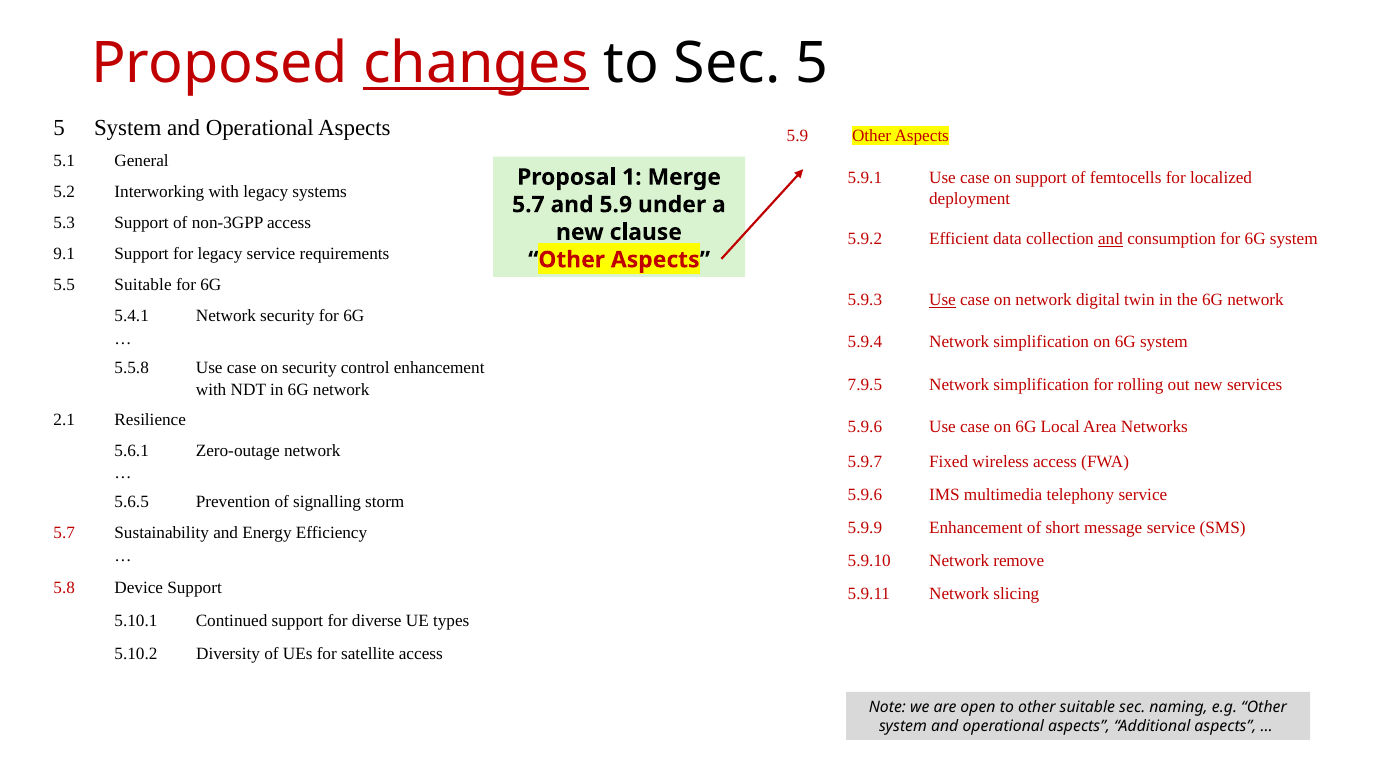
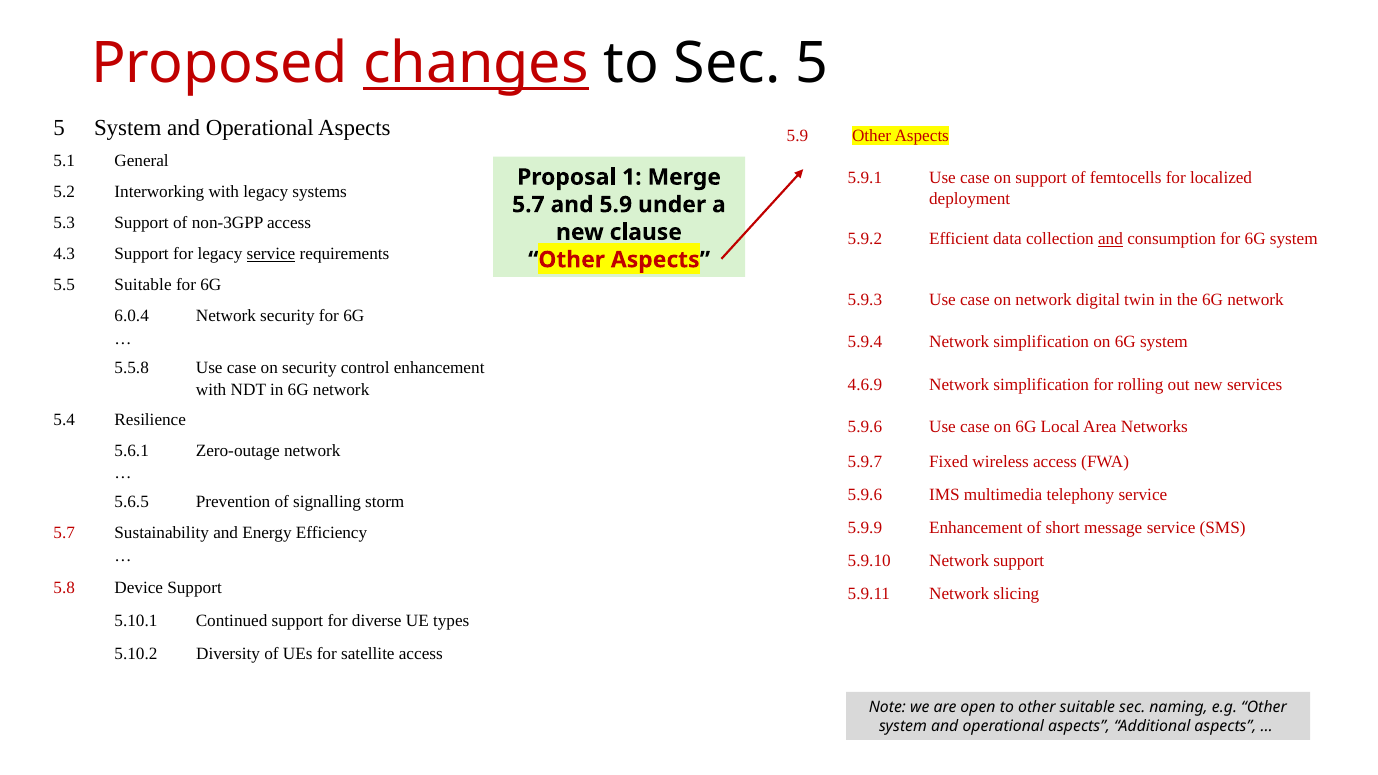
9.1: 9.1 -> 4.3 (64, 254)
service underline: none -> present (271, 254)
Use underline: present -> none (942, 300)
5.4.1: 5.4.1 -> 6.0.4 (132, 316)
7.9.5: 7.9.5 -> 4.6.9 (865, 385)
2.1: 2.1 -> 5.4 (64, 419)
Network remove: remove -> support (1019, 561)
